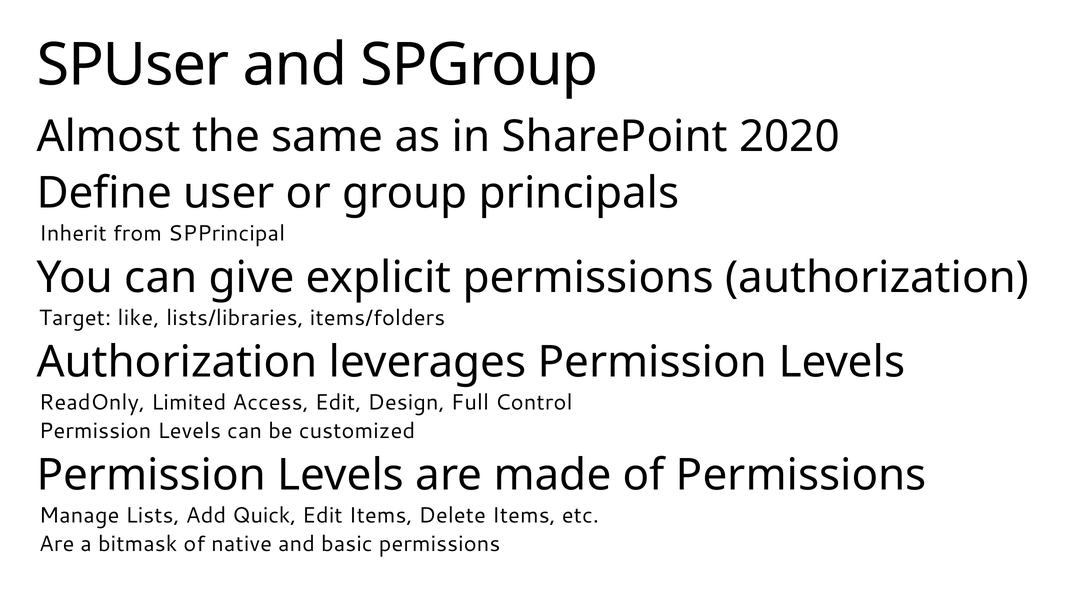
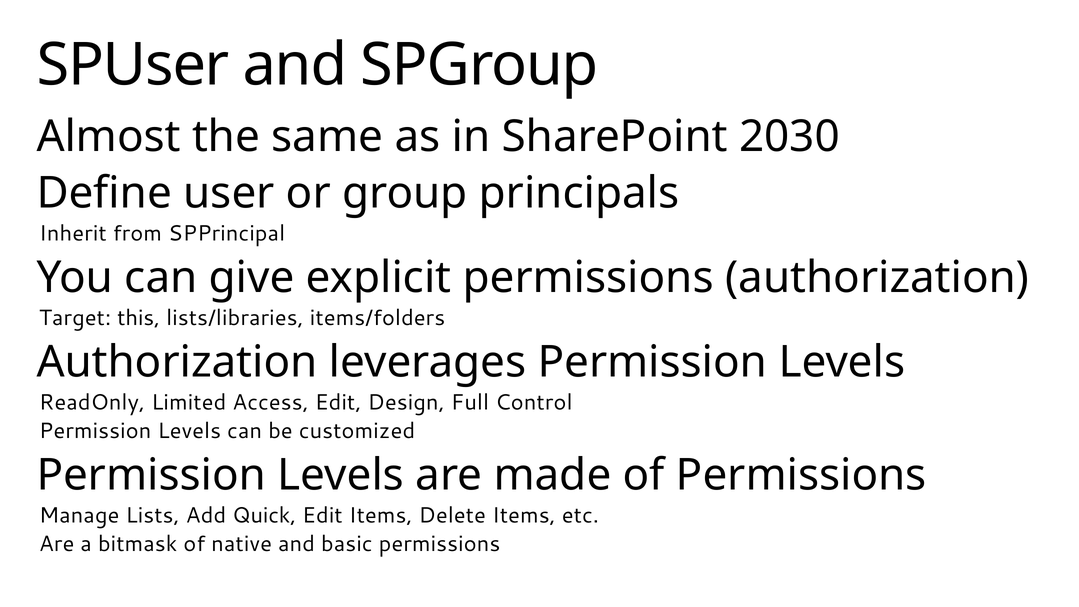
2020: 2020 -> 2030 (789, 137)
like: like -> this (139, 318)
